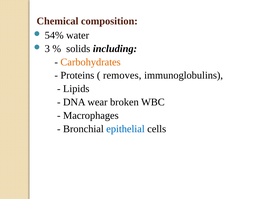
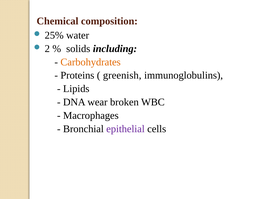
54%: 54% -> 25% (54, 35)
3: 3 -> 2 (47, 49)
removes: removes -> greenish (122, 76)
epithelial colour: blue -> purple (125, 129)
